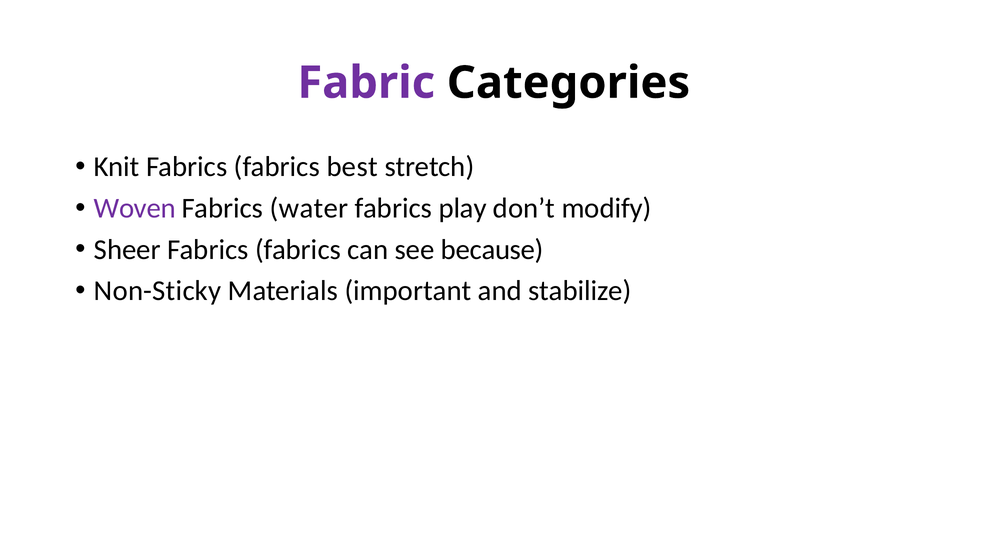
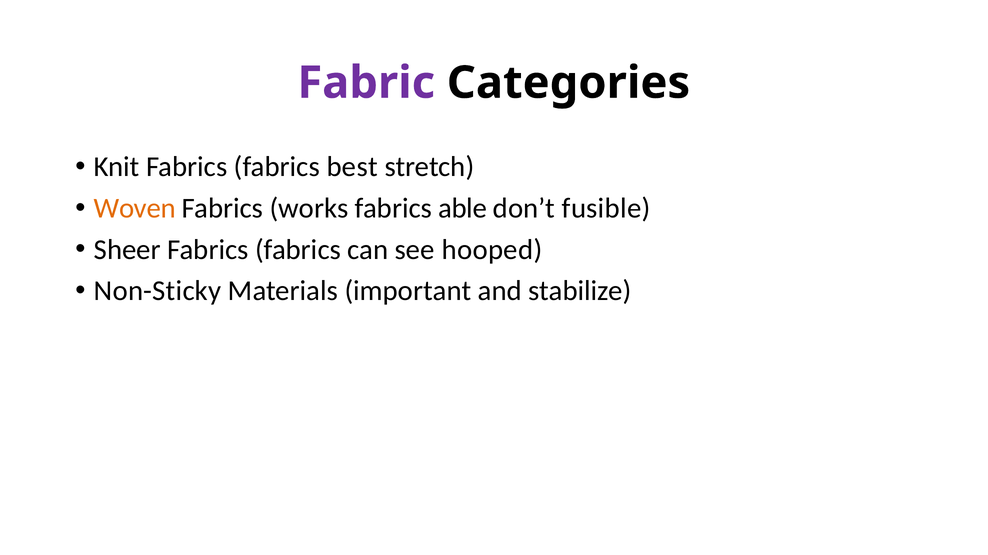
Woven colour: purple -> orange (135, 208)
water: water -> works (309, 208)
play: play -> able (463, 208)
modify: modify -> fusible (606, 208)
because: because -> hooped (492, 250)
